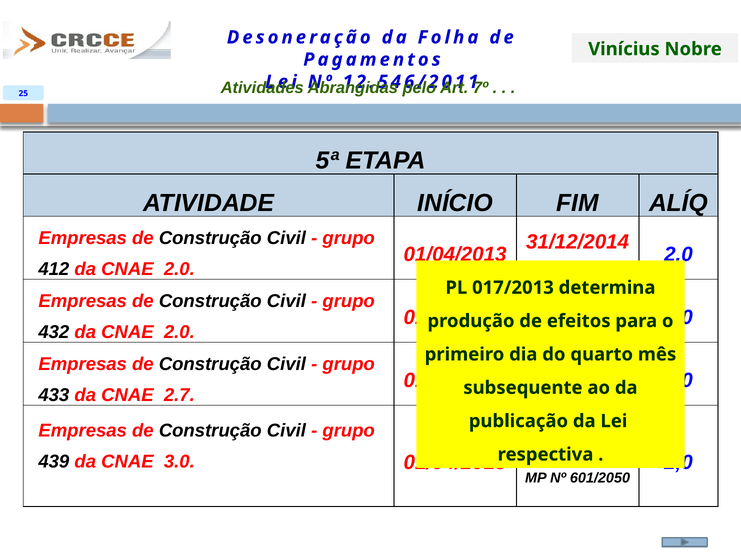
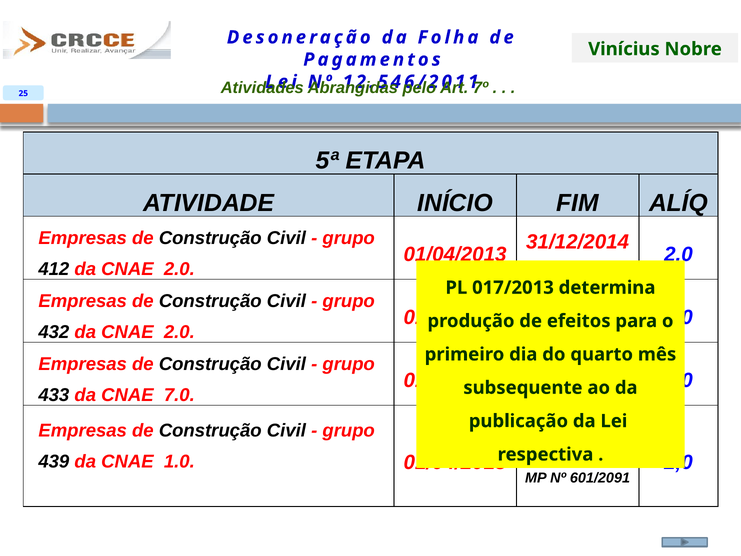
2.7: 2.7 -> 7.0 (179, 395)
3.0: 3.0 -> 1.0 (179, 462)
601/2050: 601/2050 -> 601/2091 (600, 478)
